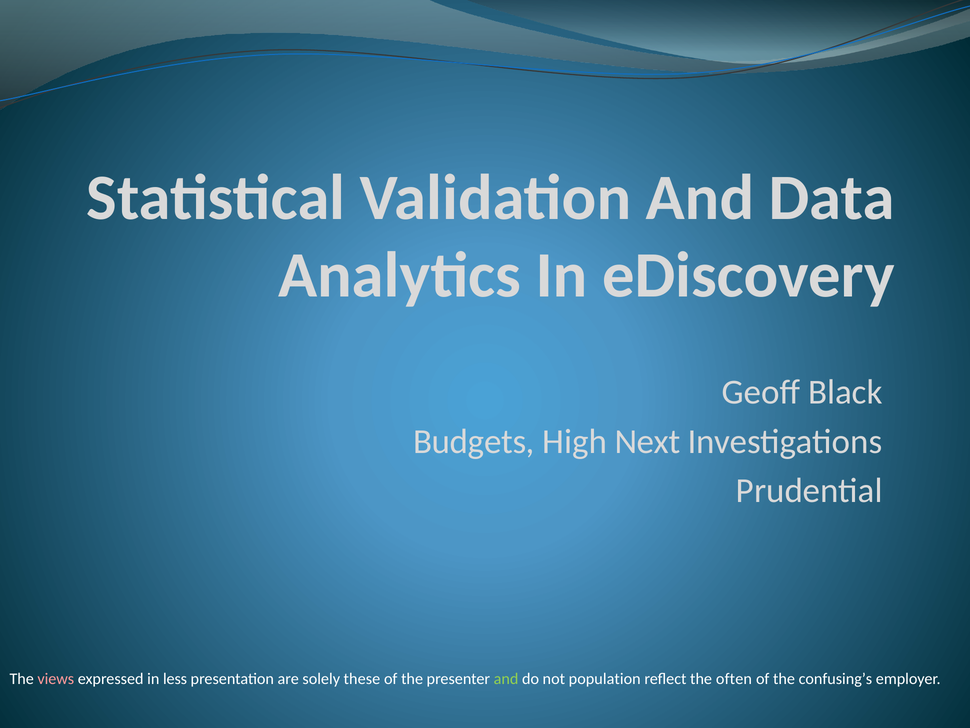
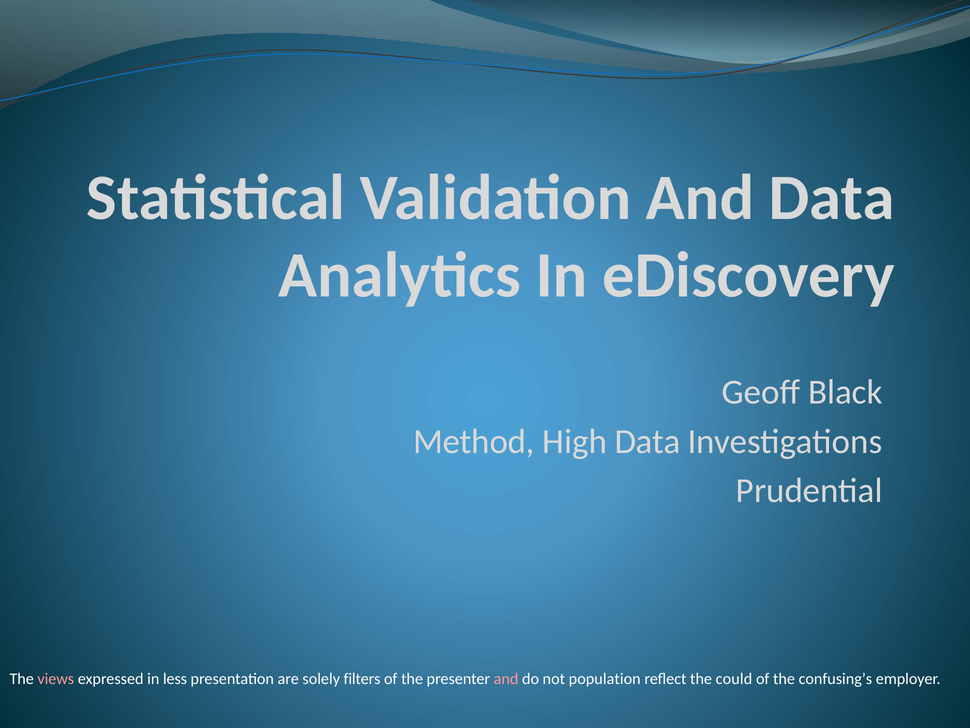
Budgets: Budgets -> Method (474, 441)
High Next: Next -> Data (648, 441)
these: these -> filters (362, 678)
and colour: light green -> pink (506, 678)
often: often -> could (734, 678)
